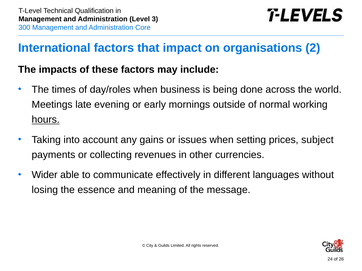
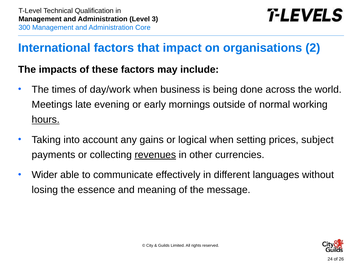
day/roles: day/roles -> day/work (110, 90)
issues: issues -> logical (192, 140)
revenues underline: none -> present (155, 155)
